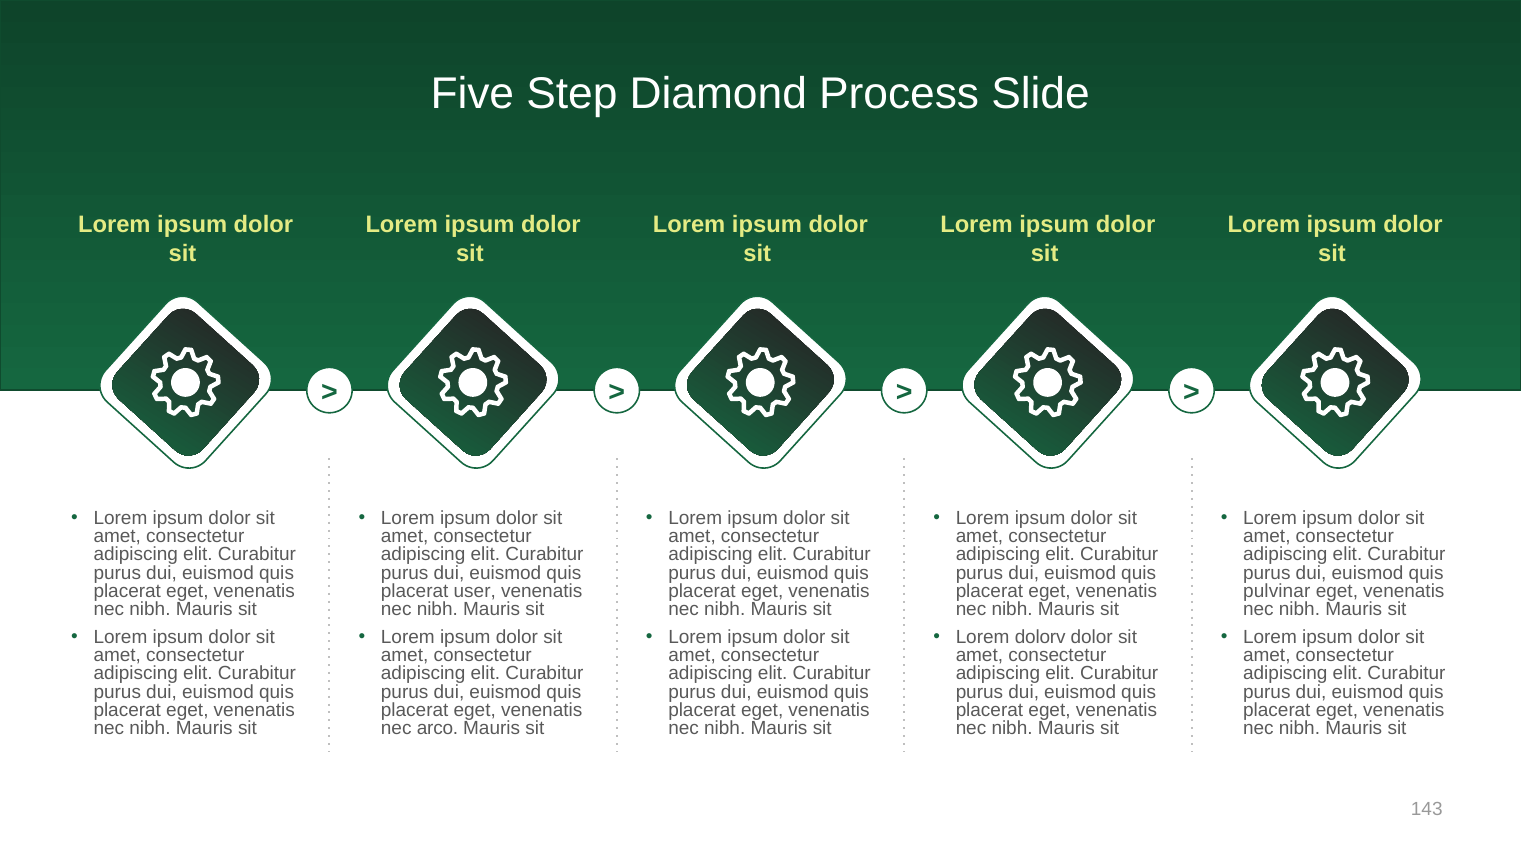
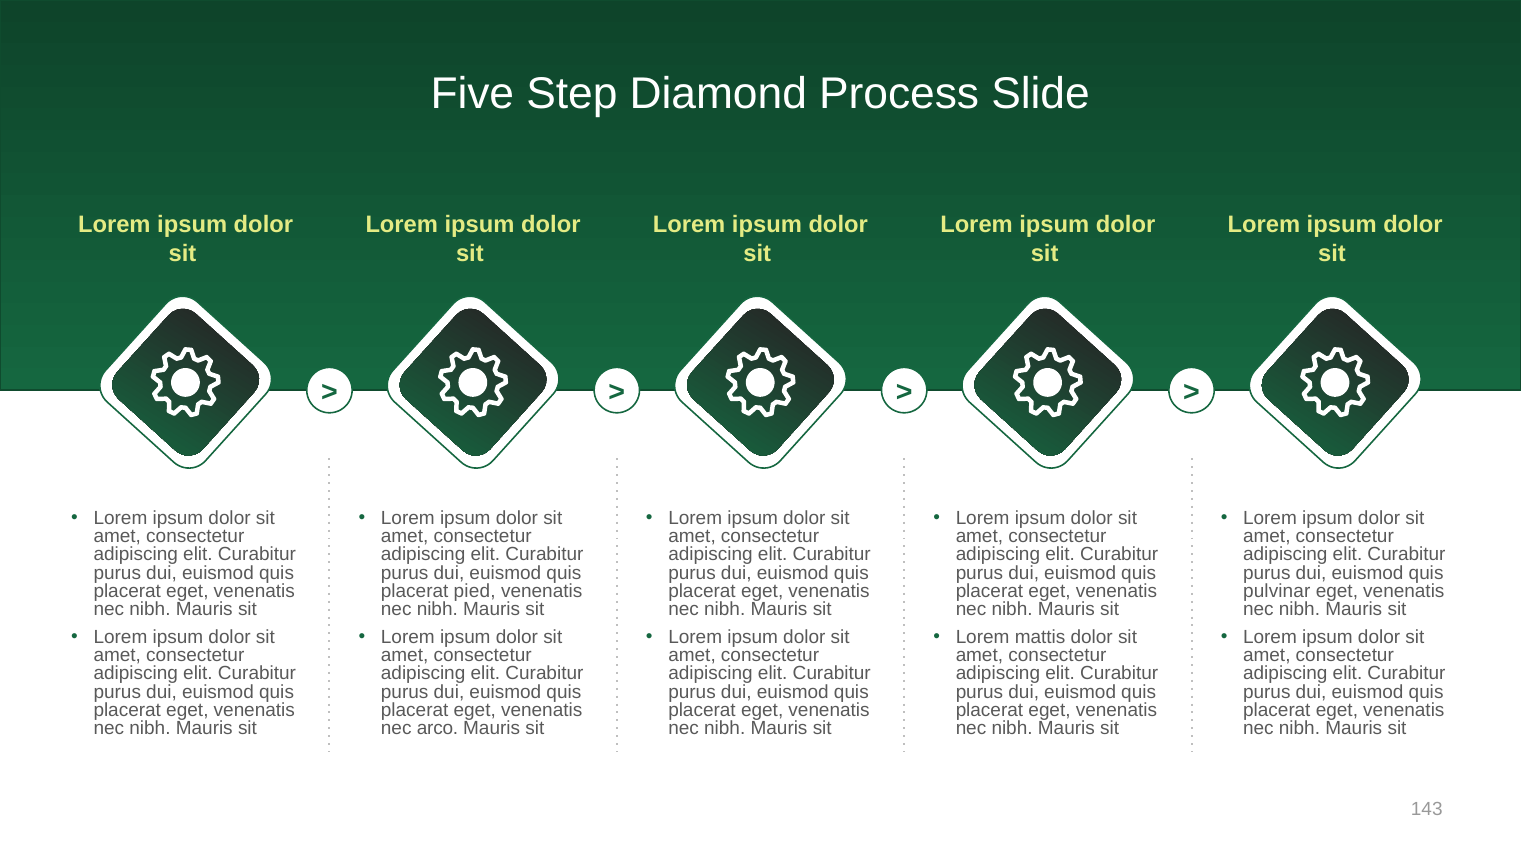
user: user -> pied (475, 591)
dolorv: dolorv -> mattis (1040, 637)
